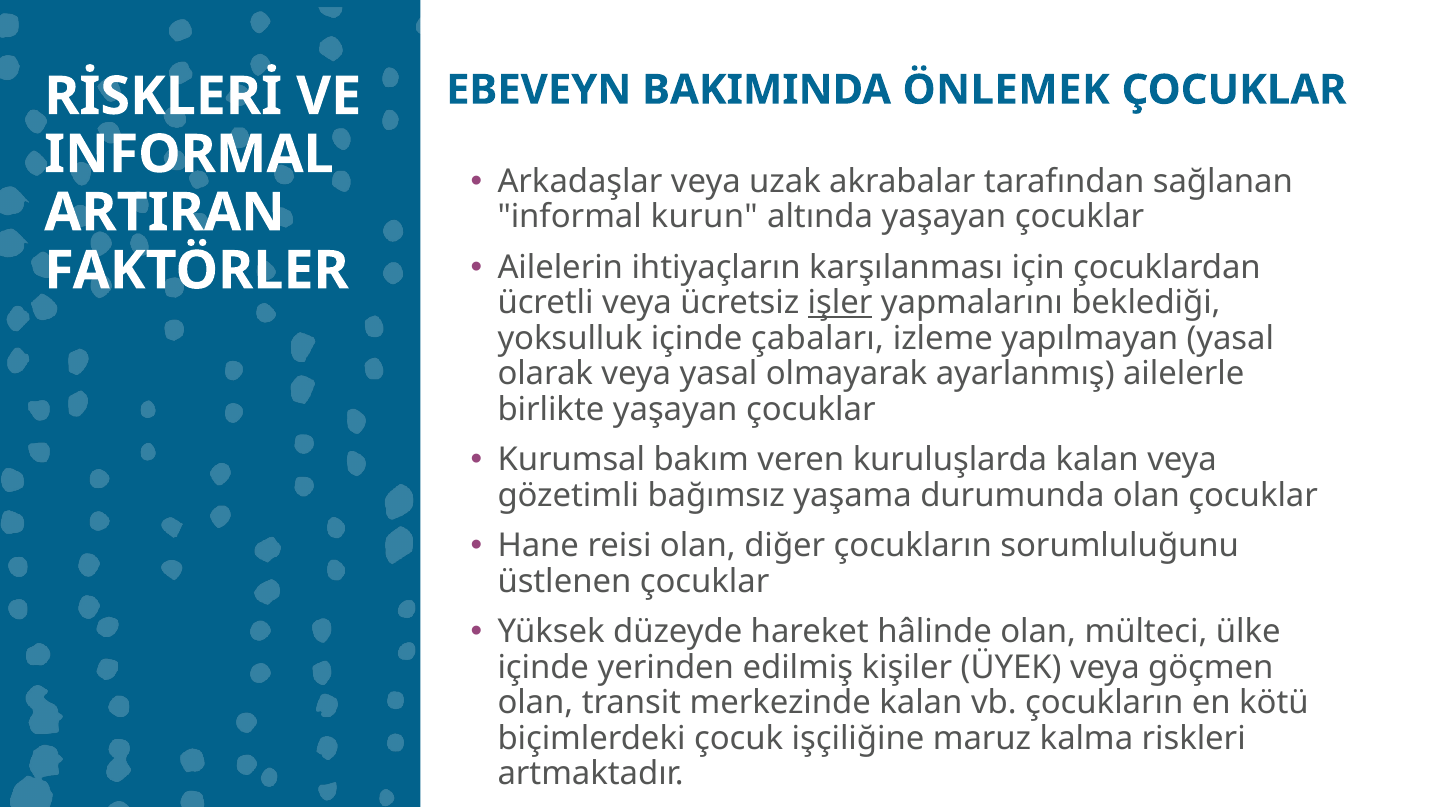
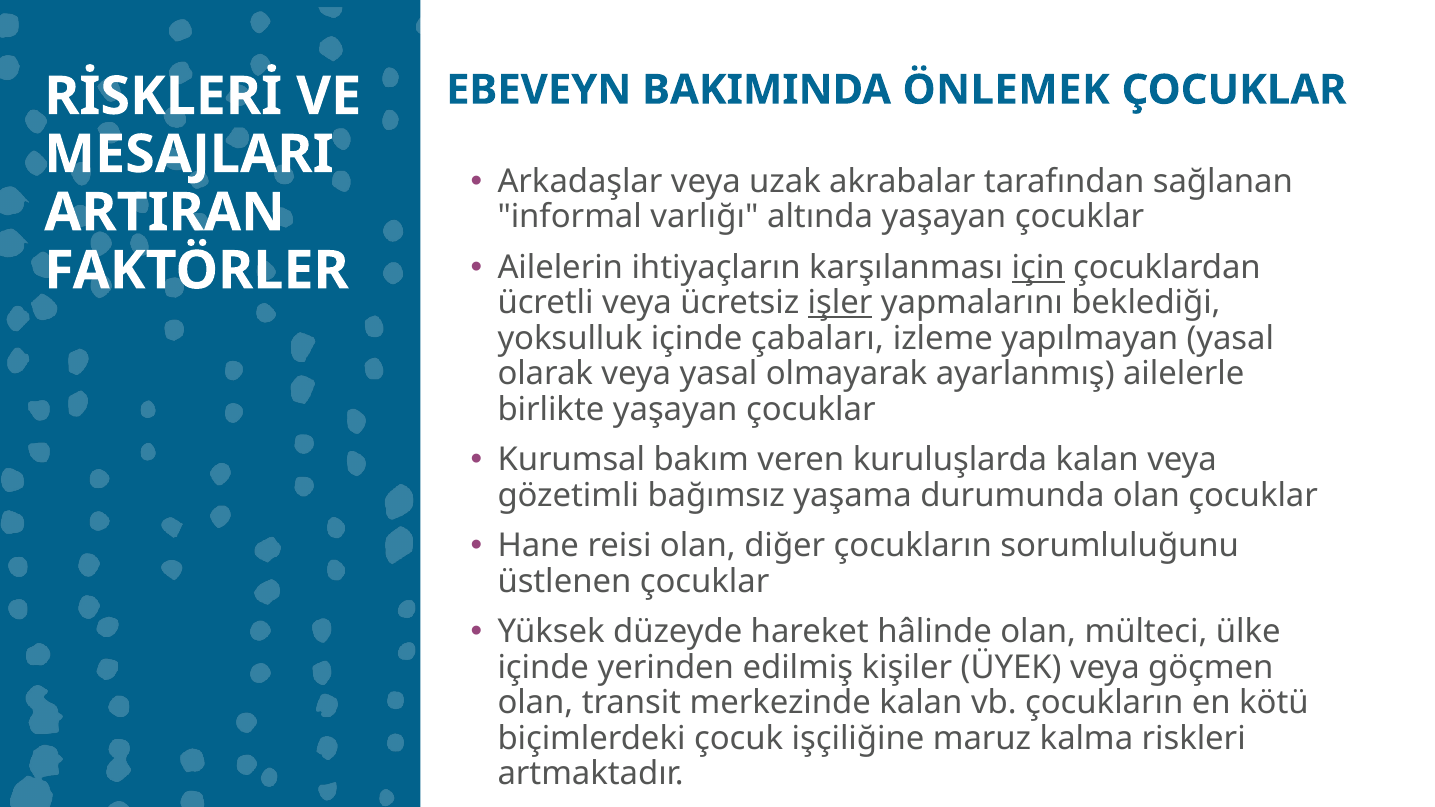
INFORMAL: INFORMAL -> MESAJLARI (189, 154)
kurun: kurun -> varlığı (704, 217)
için underline: none -> present (1038, 268)
